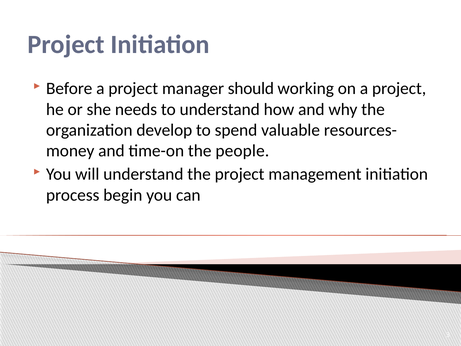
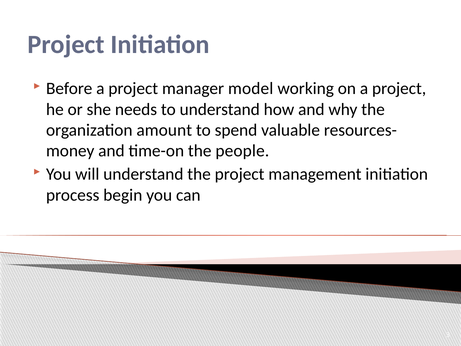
should: should -> model (251, 89)
develop: develop -> amount (164, 130)
